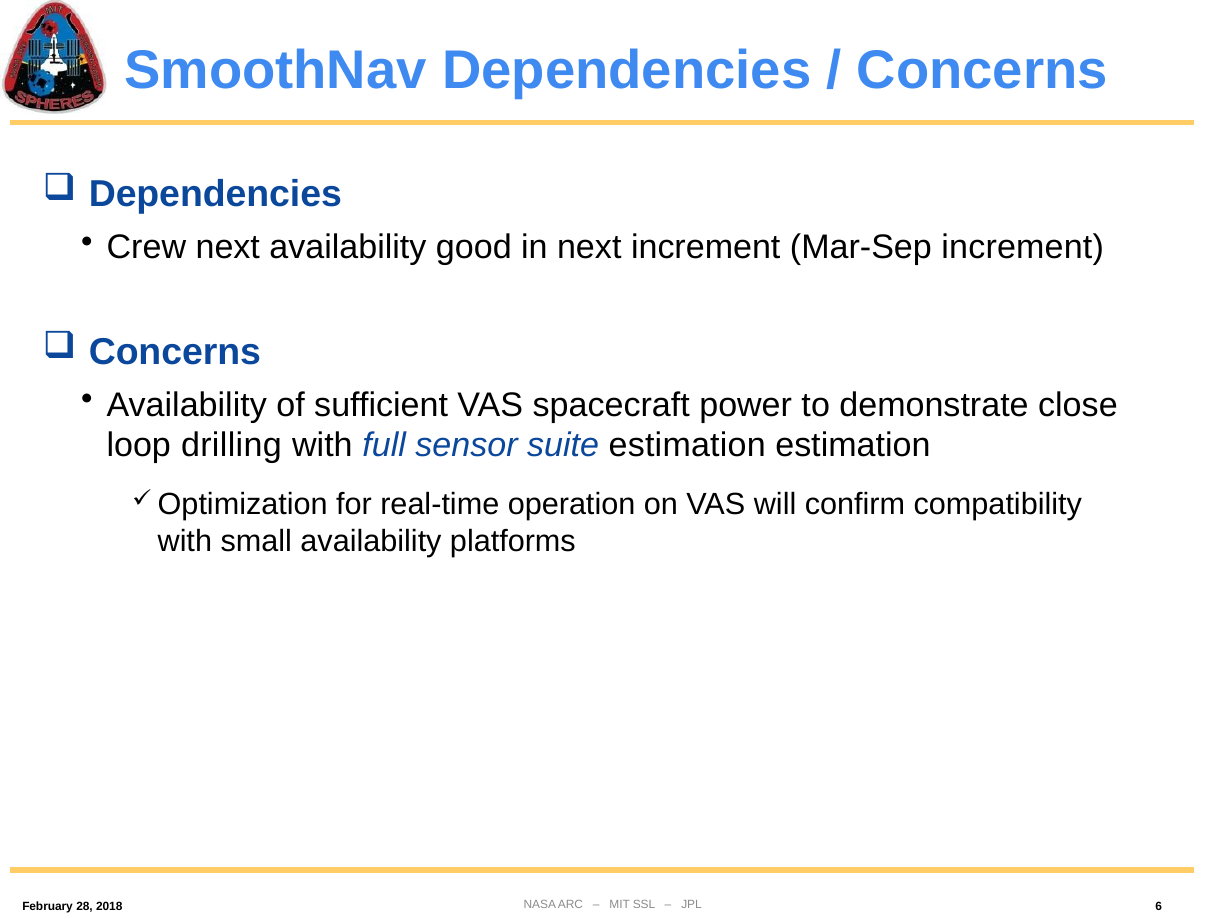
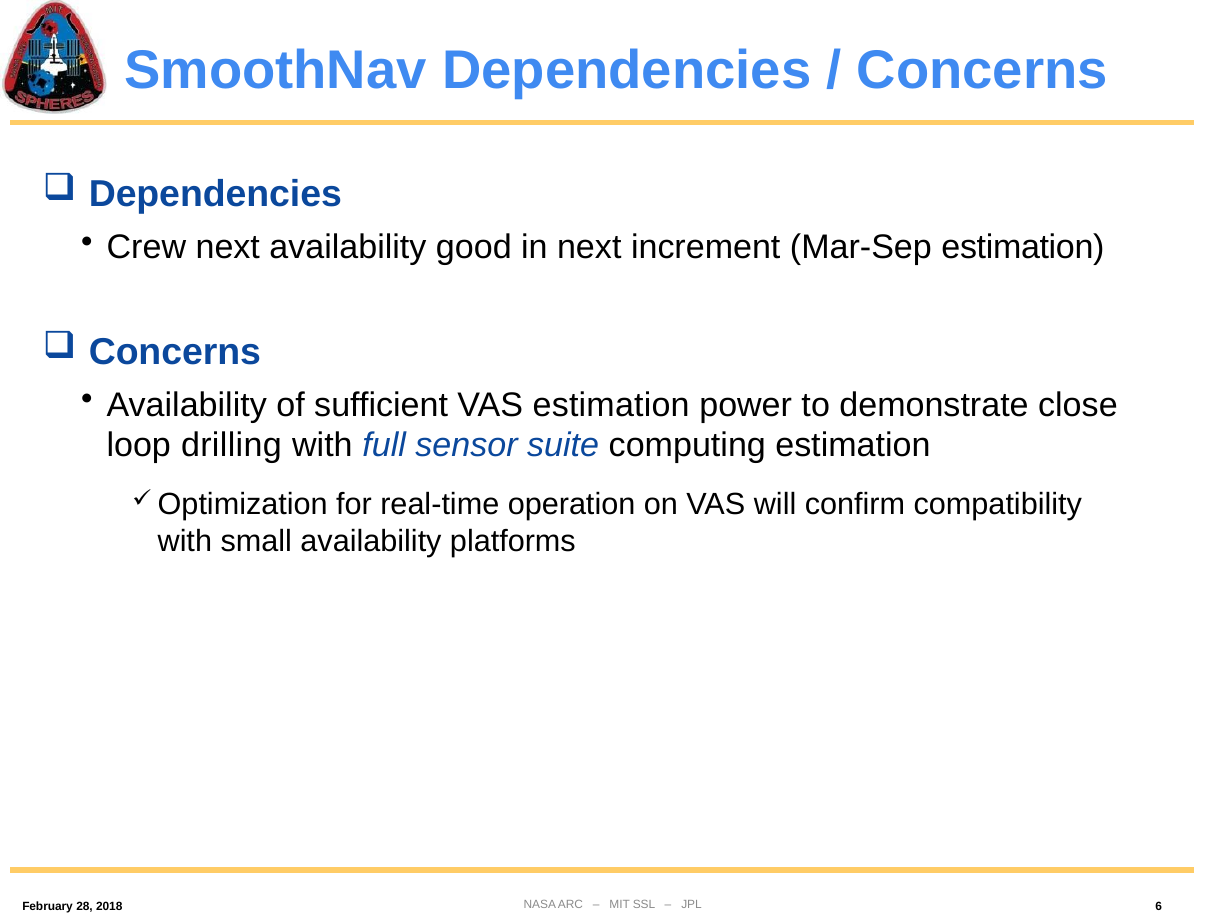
Mar-Sep increment: increment -> estimation (1023, 247)
VAS spacecraft: spacecraft -> estimation (611, 405)
suite estimation: estimation -> computing (687, 446)
